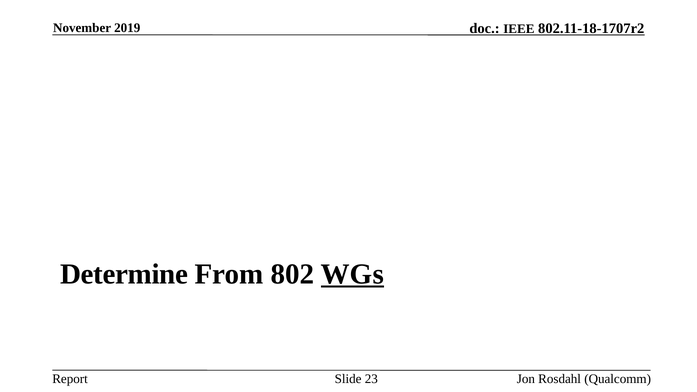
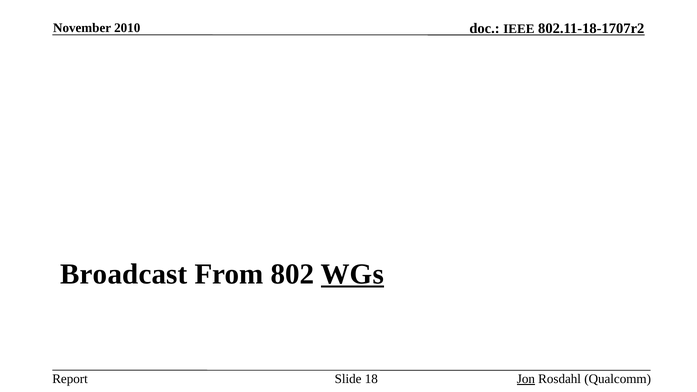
2019: 2019 -> 2010 (127, 28)
Determine: Determine -> Broadcast (124, 274)
23: 23 -> 18 (371, 379)
Jon underline: none -> present (526, 379)
